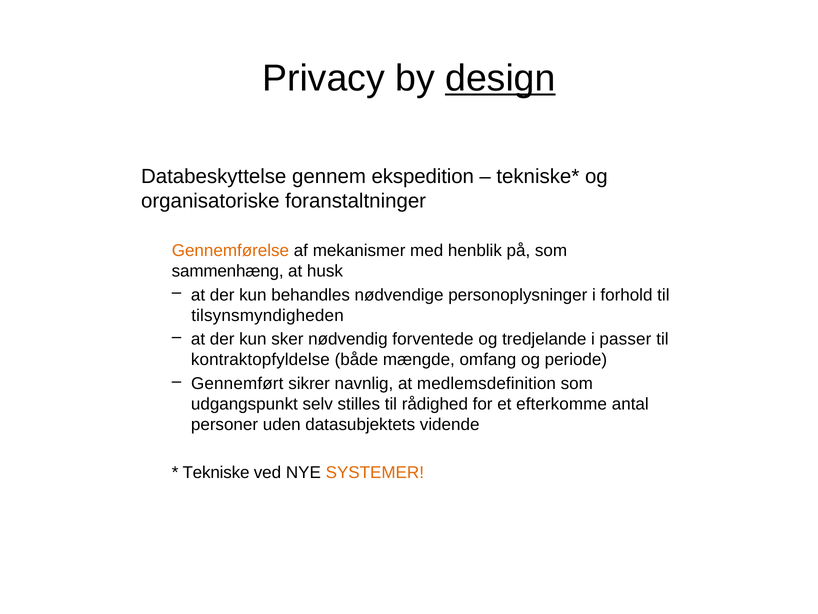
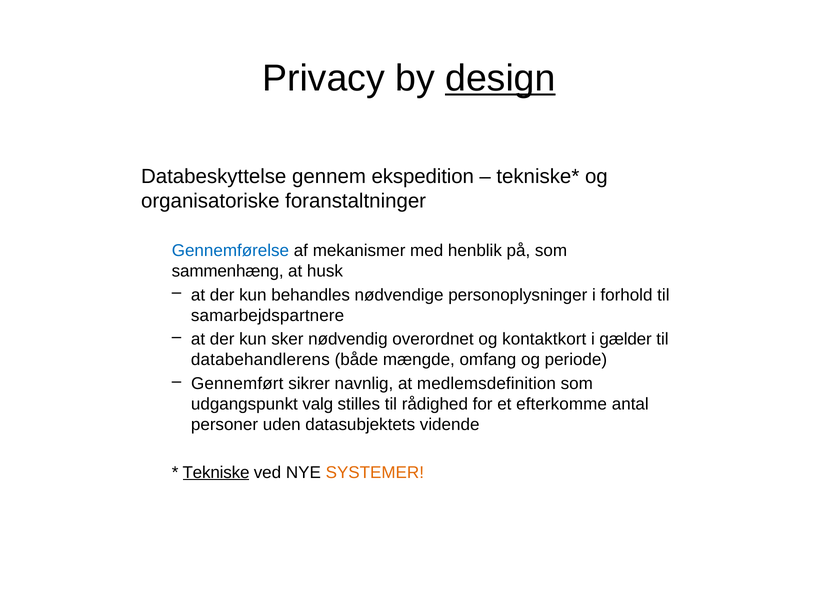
Gennemførelse colour: orange -> blue (230, 250)
tilsynsmyndigheden: tilsynsmyndigheden -> samarbejdspartnere (268, 315)
forventede: forventede -> overordnet (433, 339)
tredjelande: tredjelande -> kontaktkort (544, 339)
passer: passer -> gælder (626, 339)
kontraktopfyldelse: kontraktopfyldelse -> databehandlerens (260, 360)
selv: selv -> valg (318, 404)
Tekniske underline: none -> present (216, 472)
